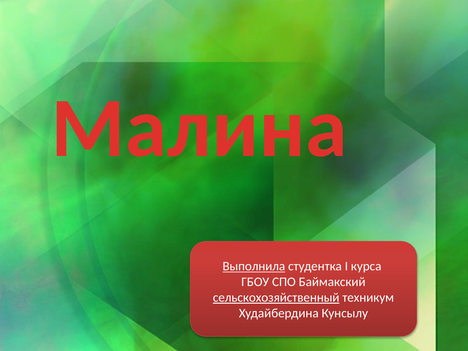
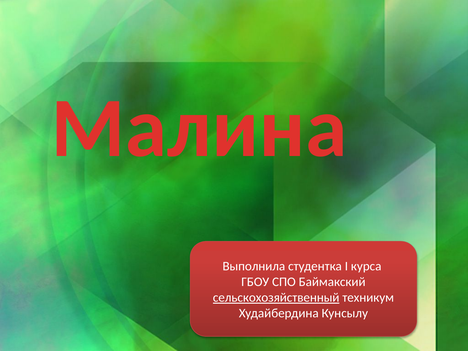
Выполнила underline: present -> none (254, 266)
